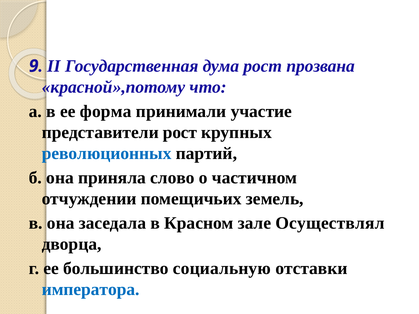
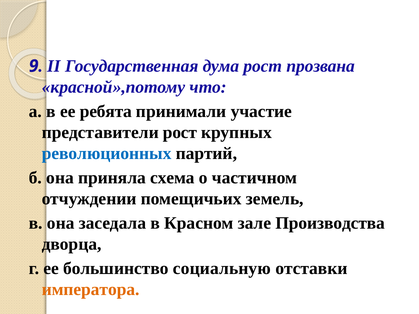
форма: форма -> ребята (106, 112)
слово: слово -> схема (172, 178)
Осуществлял: Осуществлял -> Производства (330, 223)
императора colour: blue -> orange (91, 290)
